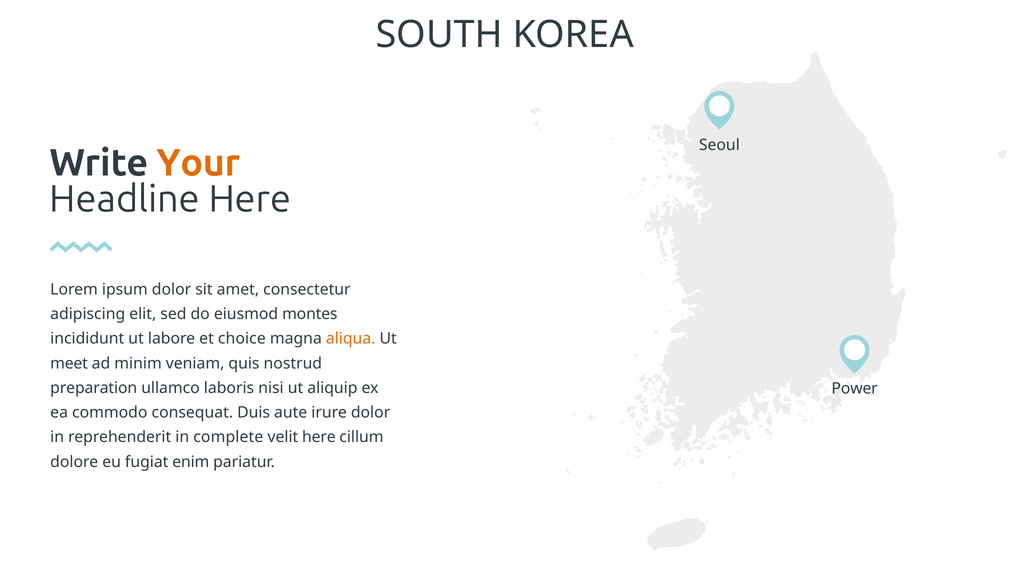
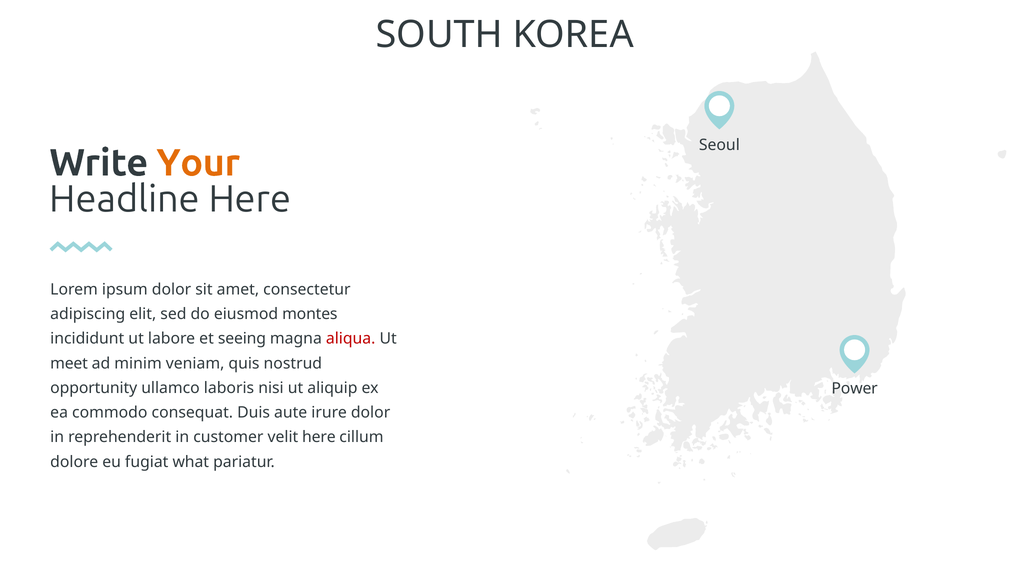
choice: choice -> seeing (242, 339)
aliqua colour: orange -> red (351, 339)
preparation: preparation -> opportunity (94, 388)
complete: complete -> customer (228, 437)
enim: enim -> what (191, 462)
